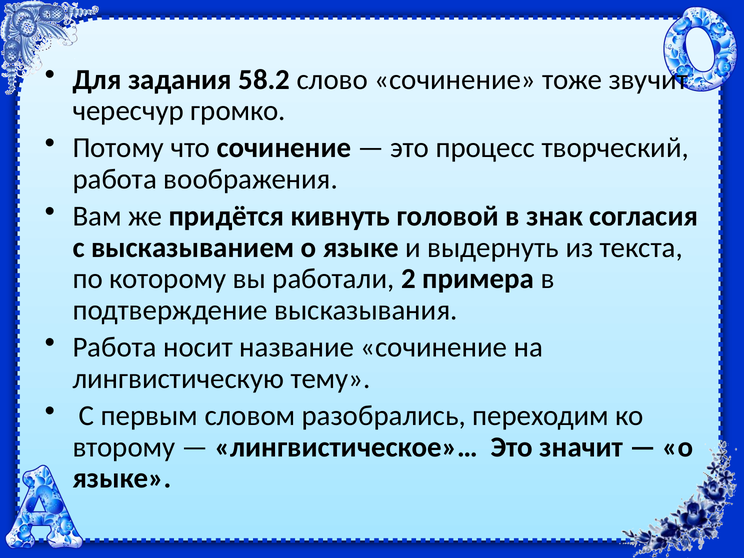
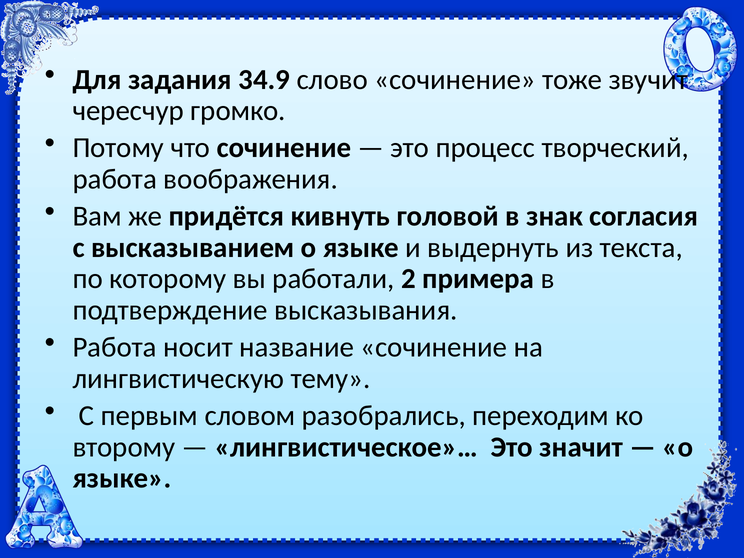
58.2: 58.2 -> 34.9 (264, 79)
